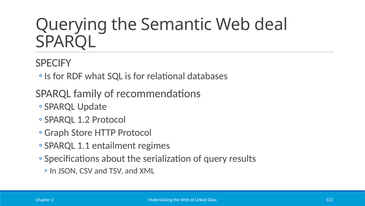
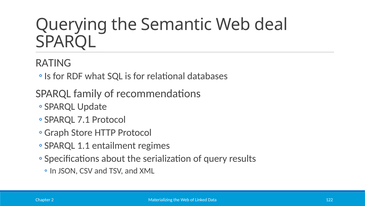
SPECIFY: SPECIFY -> RATING (53, 63)
1.2: 1.2 -> 7.1 (84, 119)
